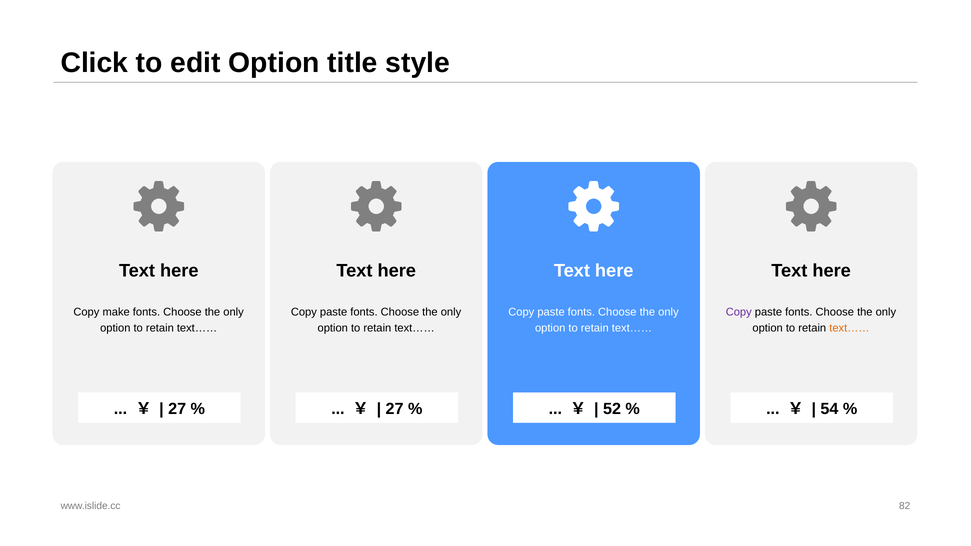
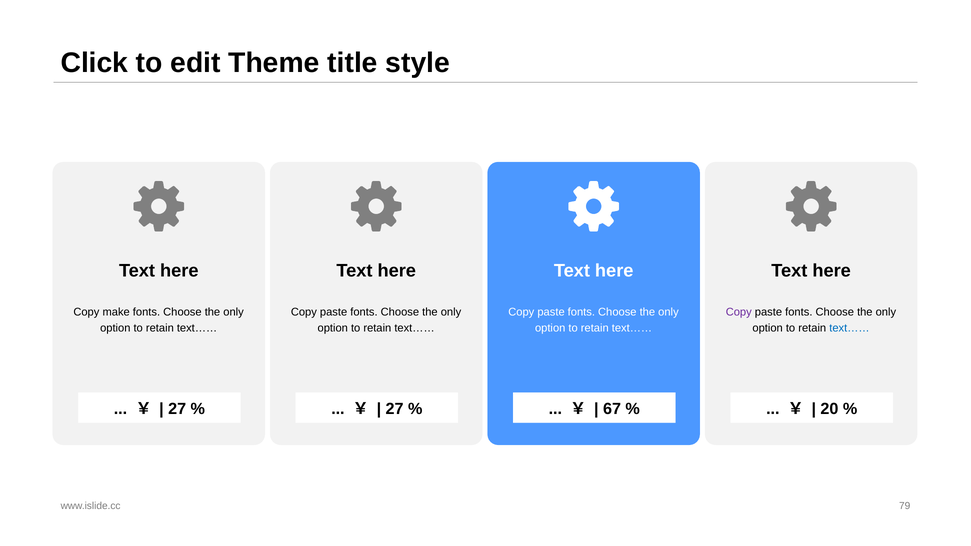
edit Option: Option -> Theme (274, 63)
text…… colour: orange -> blue (849, 328)
52: 52 -> 67 (612, 409)
54: 54 -> 20 (829, 409)
82: 82 -> 79 (905, 506)
